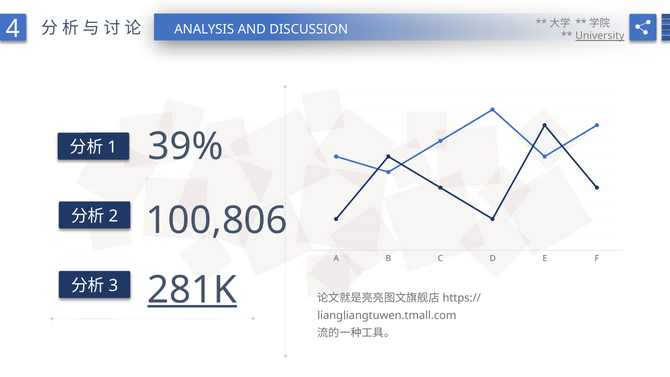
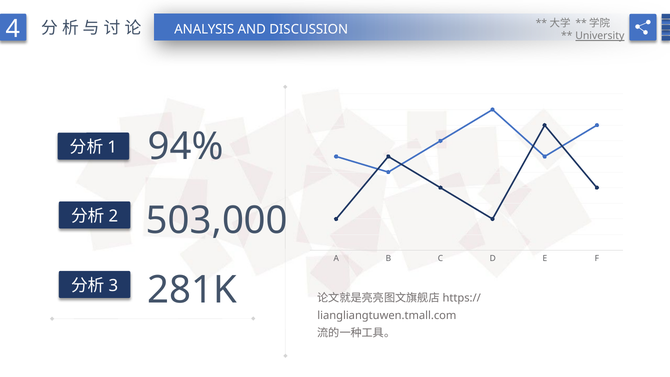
39%: 39% -> 94% (186, 147)
100,806: 100,806 -> 503,000 (217, 220)
281K underline: present -> none (192, 290)
